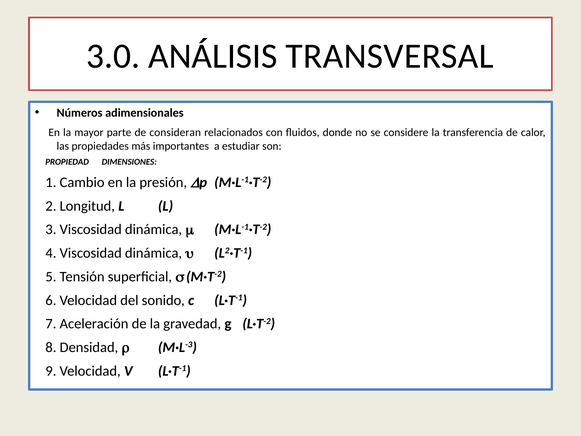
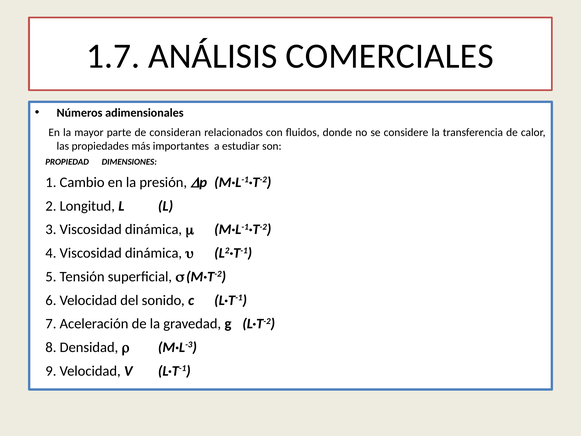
3.0: 3.0 -> 1.7 (113, 56)
TRANSVERSAL: TRANSVERSAL -> COMERCIALES (390, 56)
